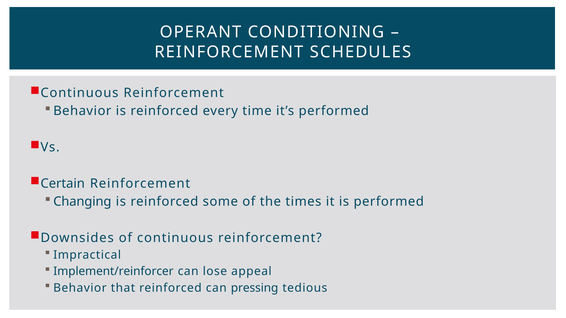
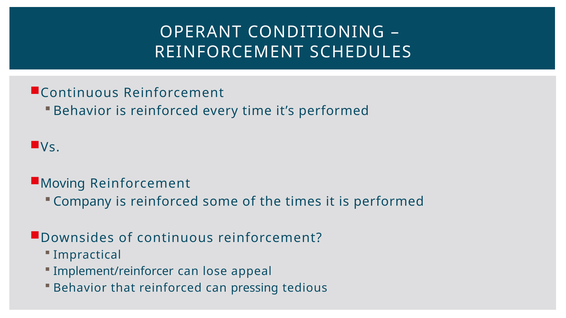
Certain: Certain -> Moving (63, 184)
Changing: Changing -> Company (82, 202)
